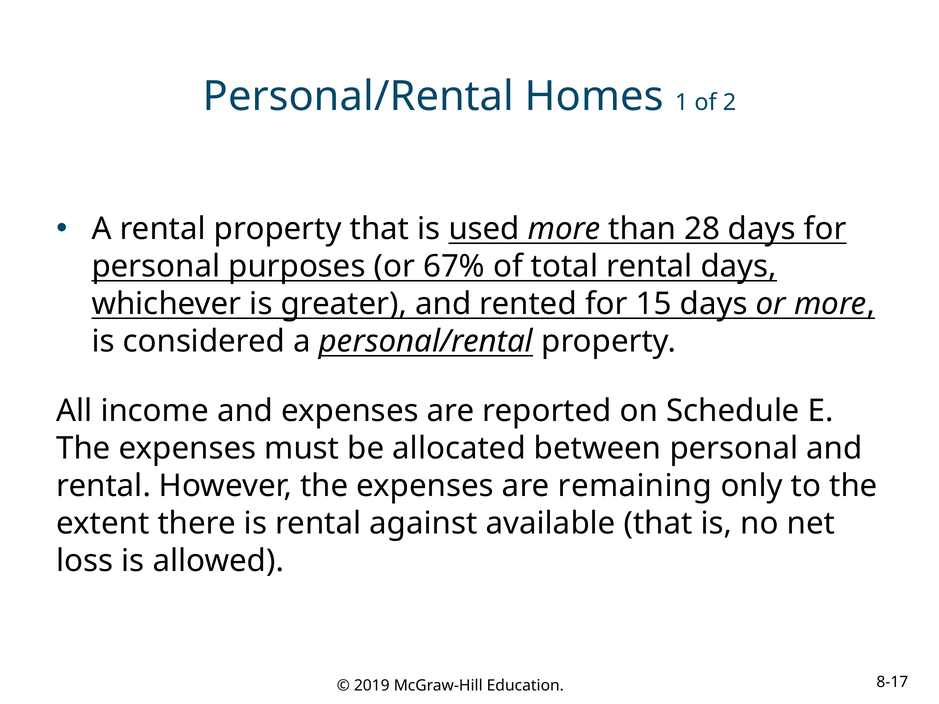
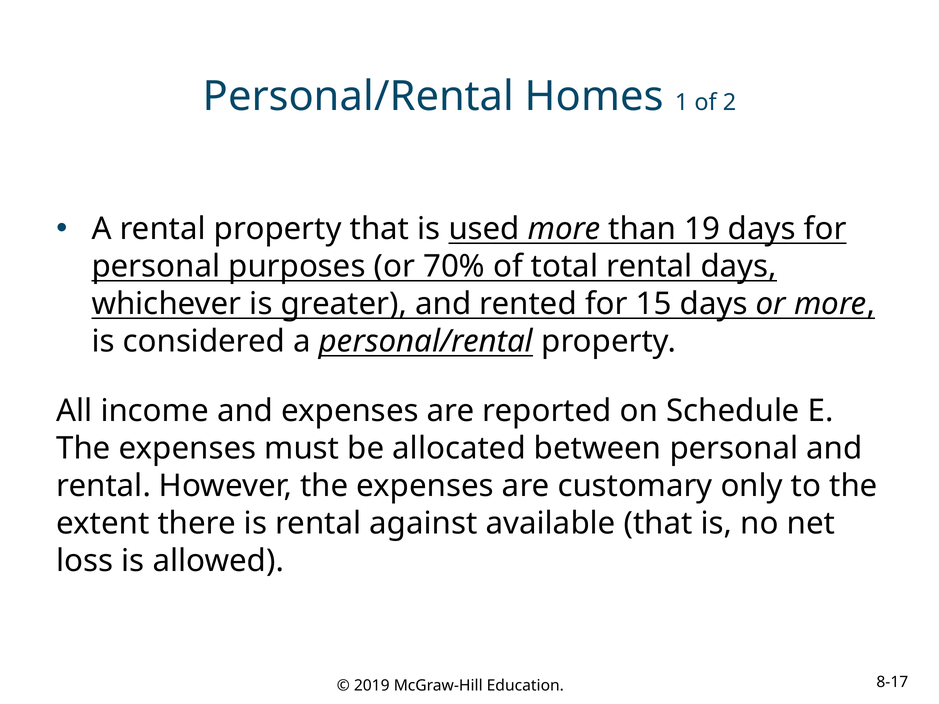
28: 28 -> 19 (702, 229)
67%: 67% -> 70% (454, 267)
remaining: remaining -> customary (635, 486)
